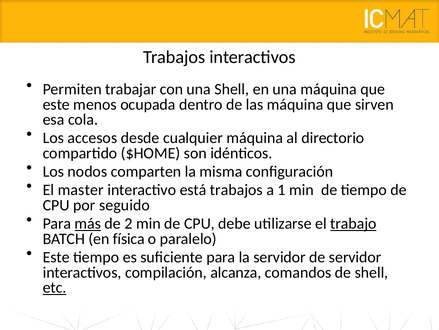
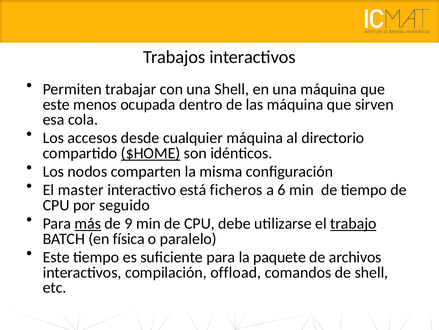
$HOME underline: none -> present (151, 153)
está trabajos: trabajos -> ficheros (236, 190)
1: 1 -> 6 (282, 190)
2: 2 -> 9 (128, 223)
la servidor: servidor -> paquete (280, 257)
de servidor: servidor -> archivos (355, 257)
alcanza: alcanza -> offload (236, 272)
etc underline: present -> none (55, 287)
